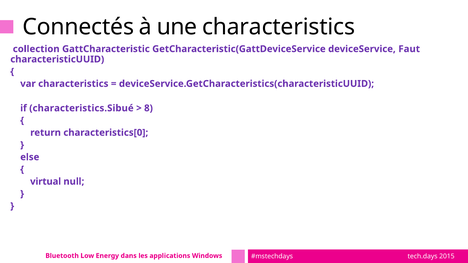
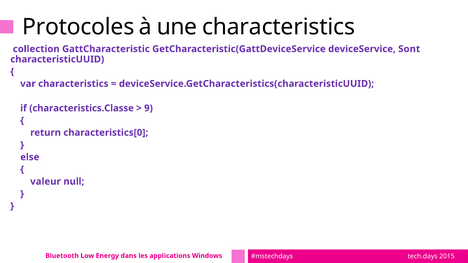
Connectés: Connectés -> Protocoles (78, 27)
Faut: Faut -> Sont (409, 49)
characteristics.Sibué: characteristics.Sibué -> characteristics.Classe (82, 108)
8: 8 -> 9 (148, 108)
virtual: virtual -> valeur (46, 182)
